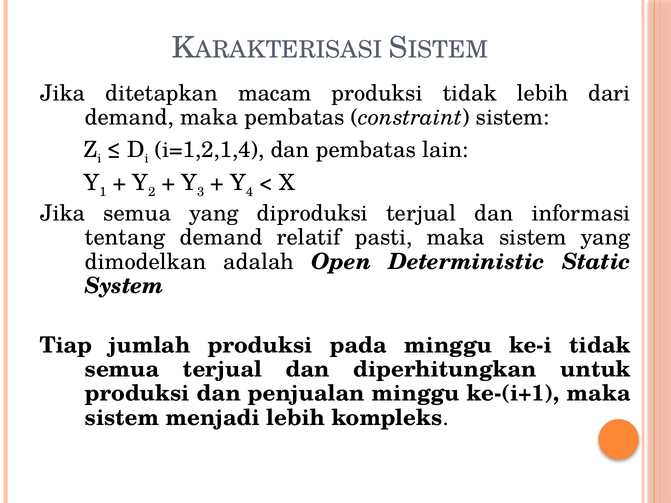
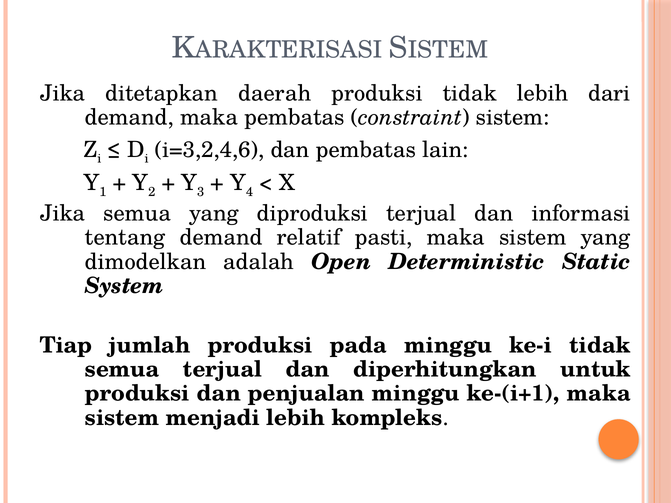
macam: macam -> daerah (275, 94)
i=1,2,1,4: i=1,2,1,4 -> i=3,2,4,6 (210, 150)
